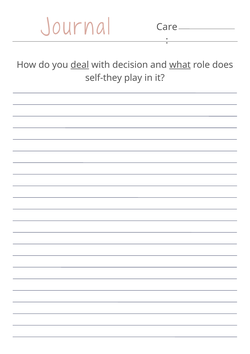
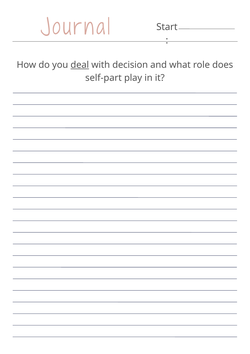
Care: Care -> Start (167, 27)
what underline: present -> none (180, 65)
self-they: self-they -> self-part (103, 78)
